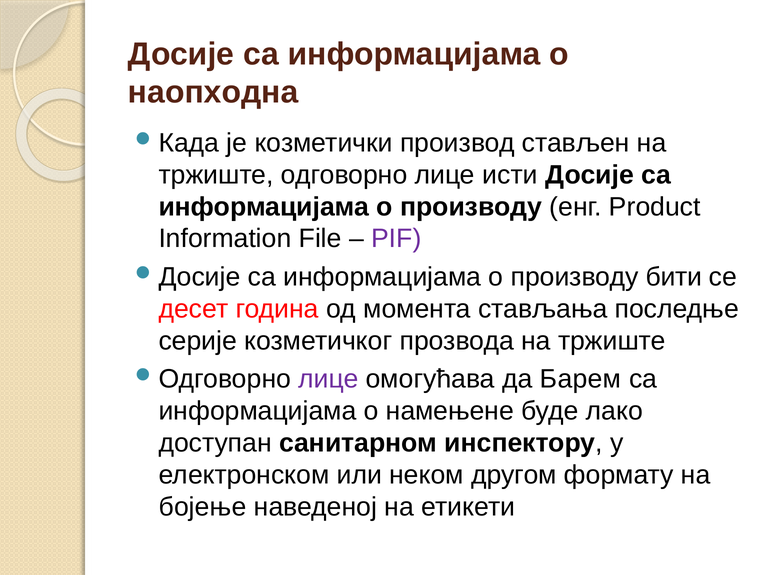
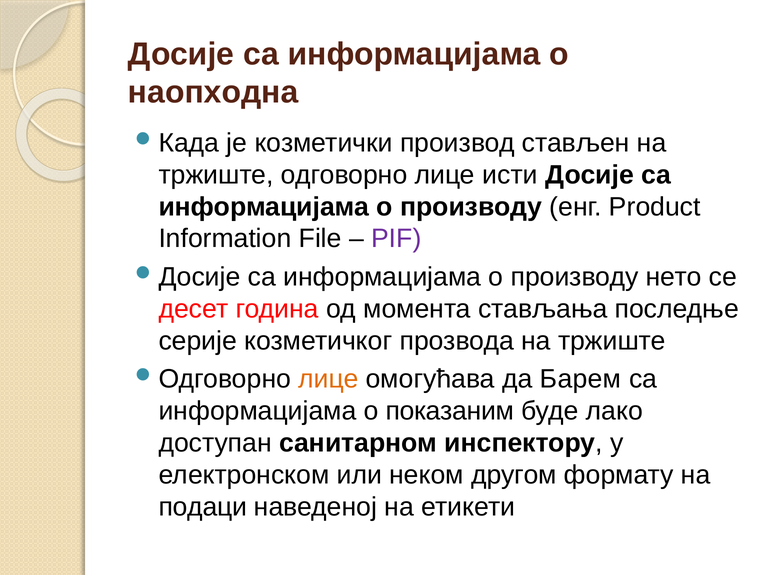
бити: бити -> нето (674, 277)
лице colour: purple -> orange (328, 379)
намењене: намењене -> показаним (450, 411)
бојење: бојење -> подаци (203, 507)
